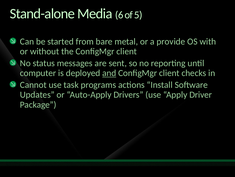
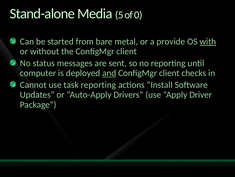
6: 6 -> 5 (119, 15)
5: 5 -> 0 (138, 15)
with underline: none -> present (208, 41)
task programs: programs -> reporting (98, 85)
